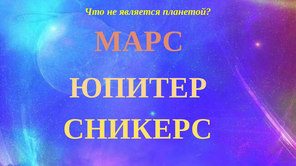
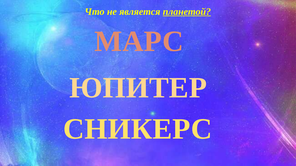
планетой underline: none -> present (187, 12)
